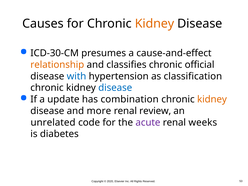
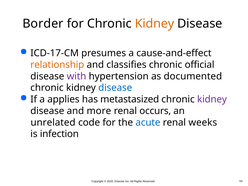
Causes: Causes -> Border (43, 24)
ICD-30-CM: ICD-30-CM -> ICD-17-CM (55, 53)
with colour: blue -> purple (76, 76)
classification: classification -> documented (193, 76)
update: update -> applies (63, 99)
combination: combination -> metastasized (130, 99)
kidney colour: orange -> purple (212, 99)
review: review -> occurs (155, 111)
acute colour: purple -> blue (148, 122)
diabetes: diabetes -> infection (59, 134)
